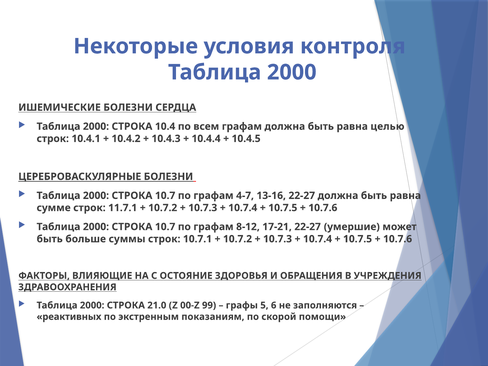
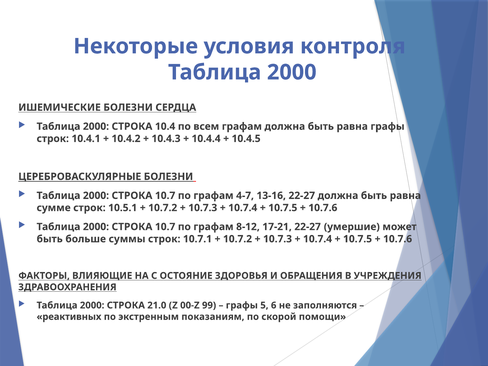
равна целью: целью -> графы (388, 126)
11.7.1: 11.7.1 -> 10.5.1 (123, 208)
